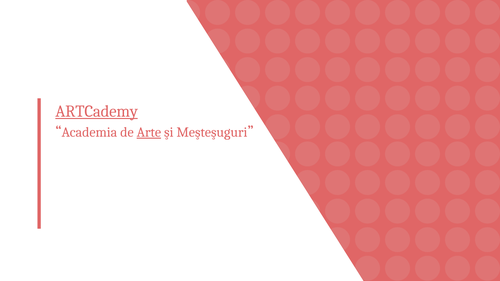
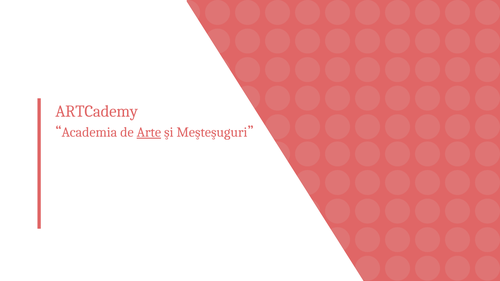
ARTCademy underline: present -> none (97, 111)
